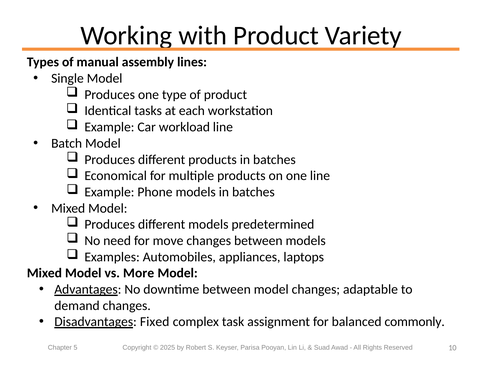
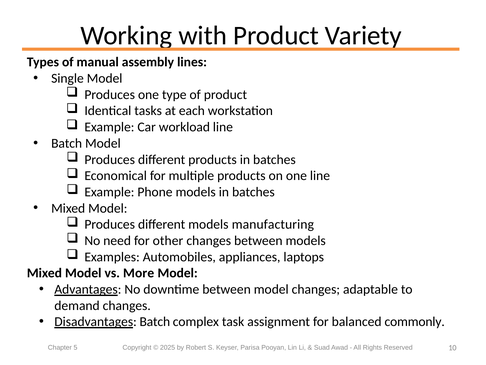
predetermined: predetermined -> manufacturing (273, 224)
move: move -> other (168, 240)
Disadvantages Fixed: Fixed -> Batch (155, 321)
